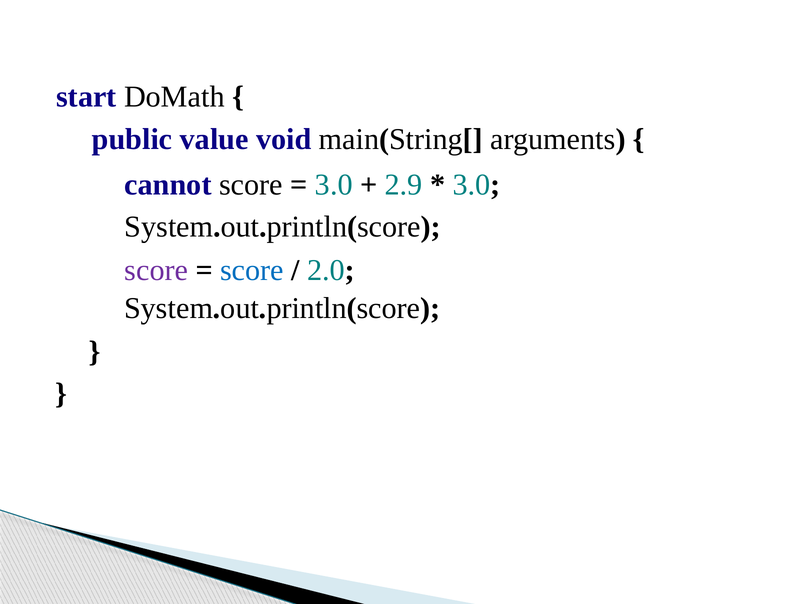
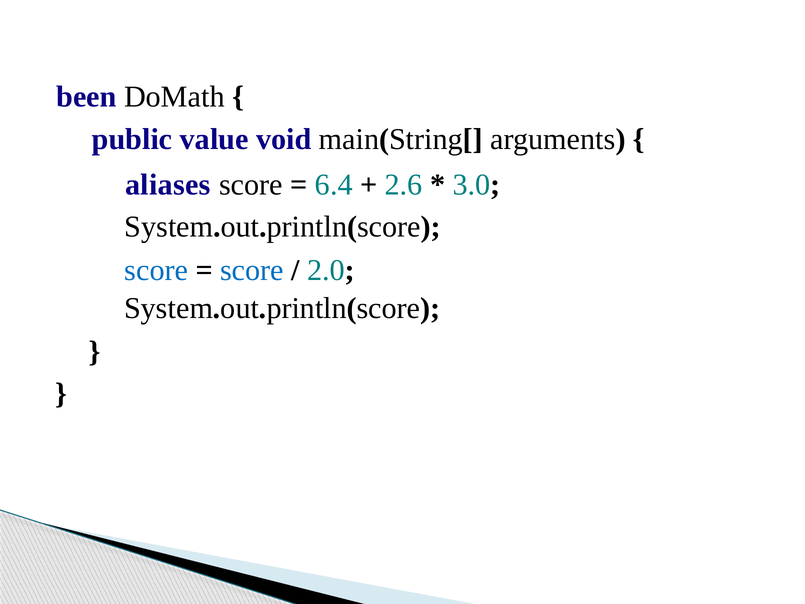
start: start -> been (86, 97)
cannot: cannot -> aliases (168, 185)
3.0: 3.0 -> 6.4 (334, 185)
2.9: 2.9 -> 2.6 (404, 185)
score colour: purple -> blue (156, 270)
